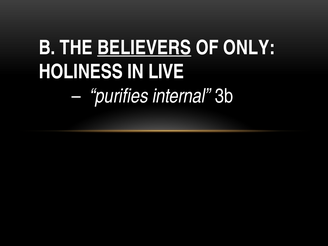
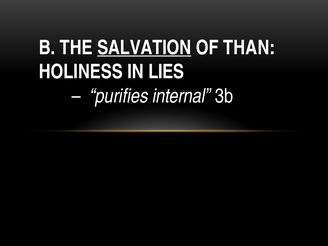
BELIEVERS: BELIEVERS -> SALVATION (144, 48)
ONLY: ONLY -> THAN (249, 48)
LIVE: LIVE -> LIES (166, 72)
